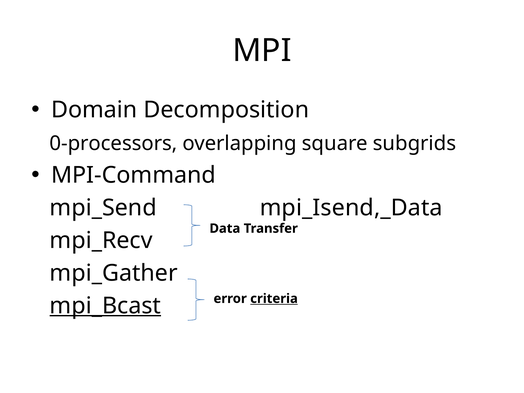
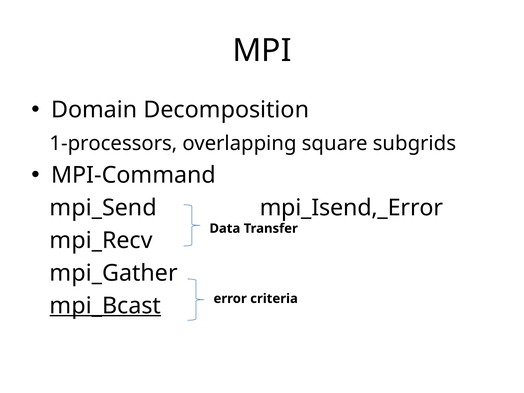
0-processors: 0-processors -> 1-processors (113, 144)
mpi_Isend,_Data: mpi_Isend,_Data -> mpi_Isend,_Error (351, 208)
criteria underline: present -> none (274, 299)
